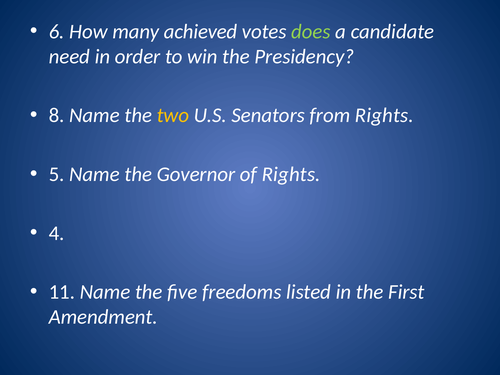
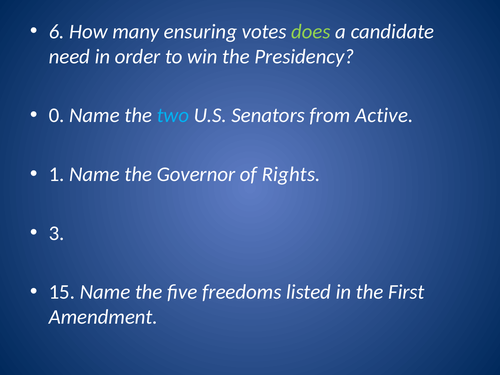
achieved: achieved -> ensuring (200, 31)
8: 8 -> 0 (57, 115)
two colour: yellow -> light blue (173, 115)
from Rights: Rights -> Active (384, 115)
5: 5 -> 1 (57, 174)
4: 4 -> 3 (57, 233)
11: 11 -> 15 (62, 292)
